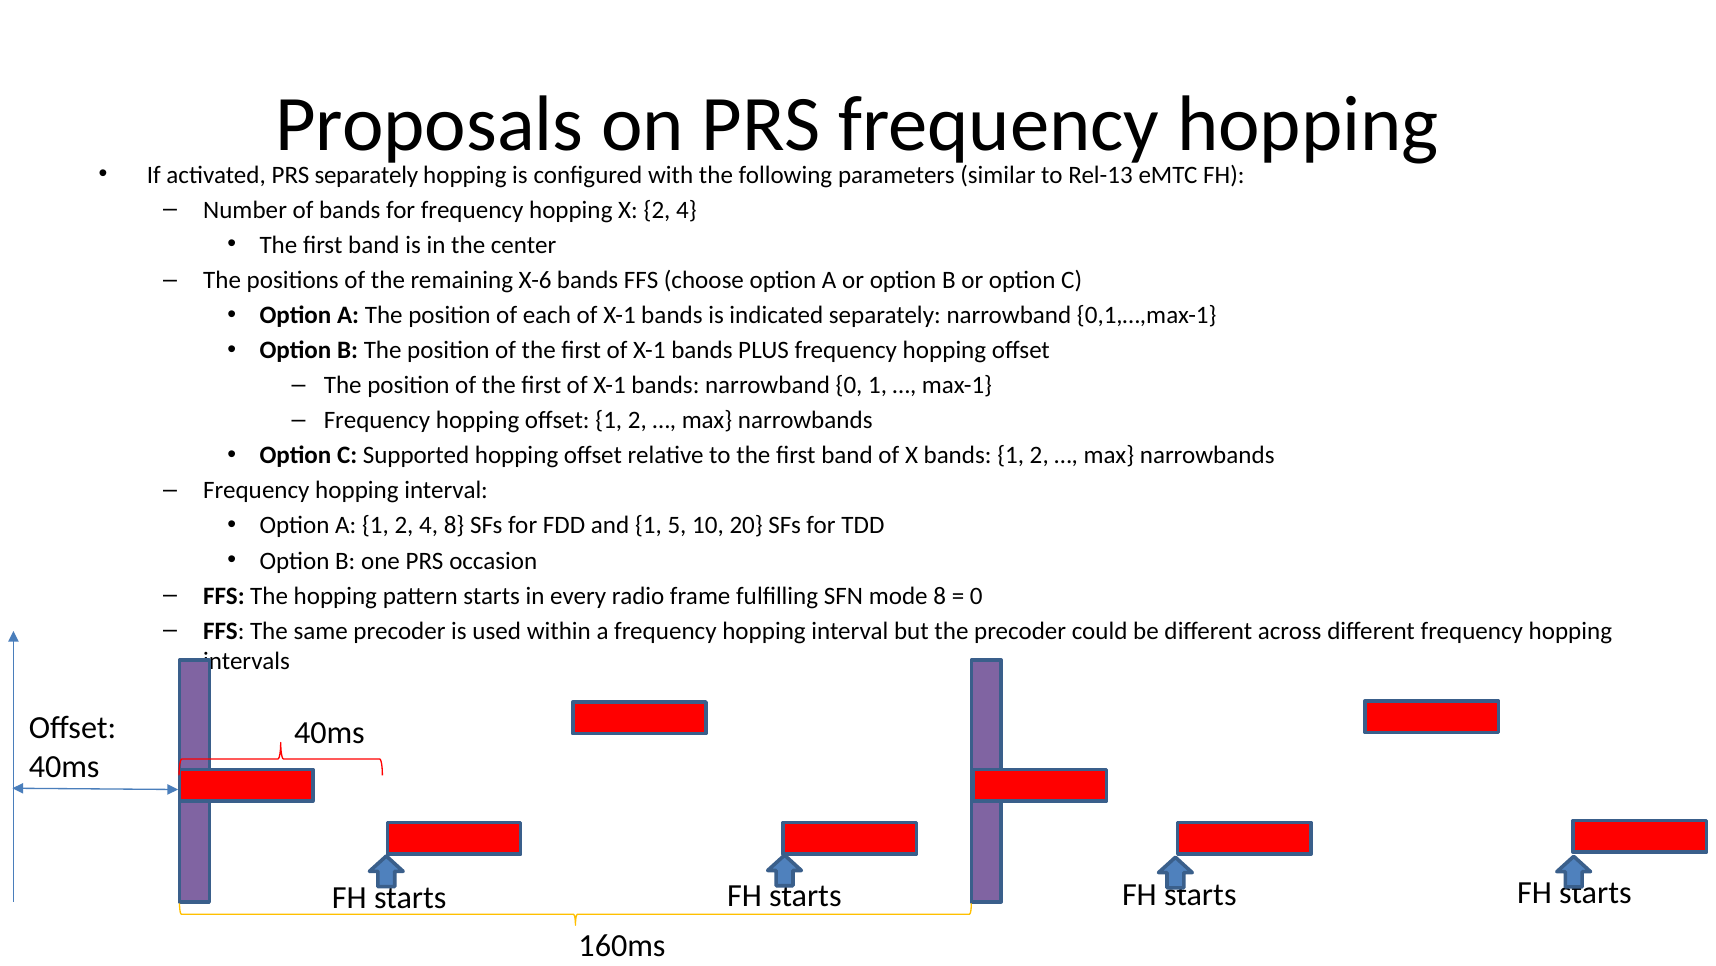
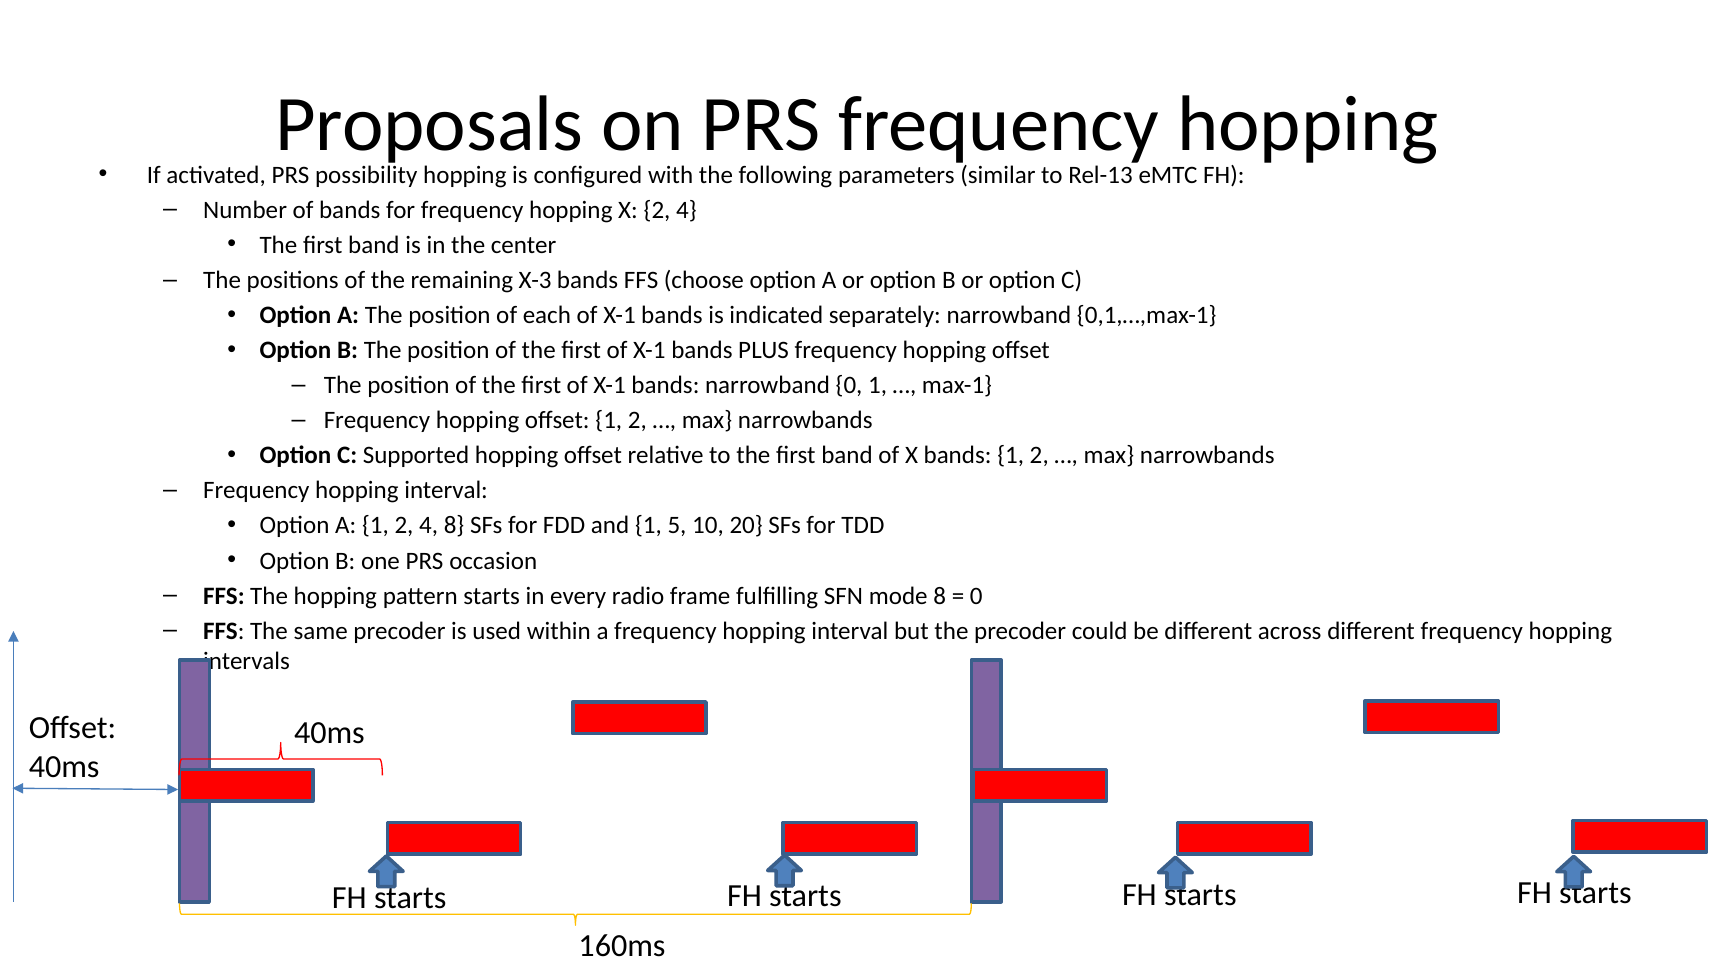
PRS separately: separately -> possibility (366, 175)
X-6: X-6 -> X-3 (535, 280)
